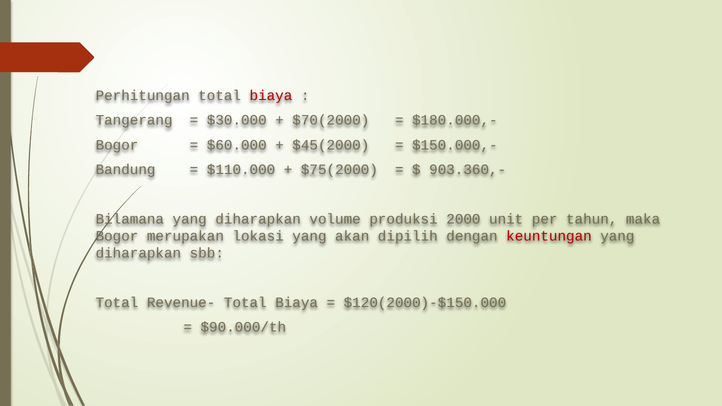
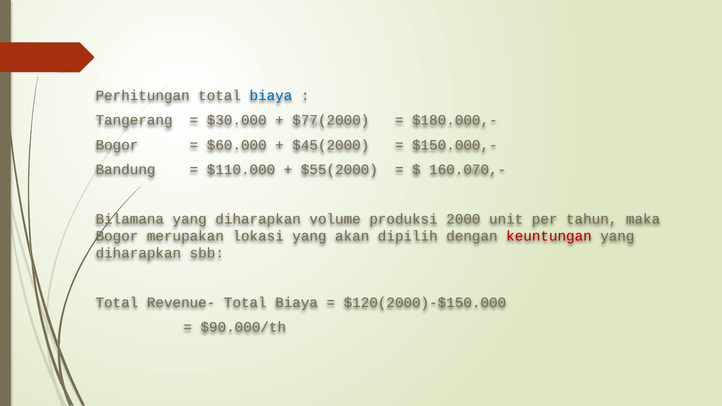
biaya colour: red -> blue (271, 96)
$70(2000: $70(2000 -> $77(2000 (331, 120)
$75(2000: $75(2000 -> $55(2000 (339, 170)
903.360,-: 903.360,- -> 160.070,- (468, 170)
